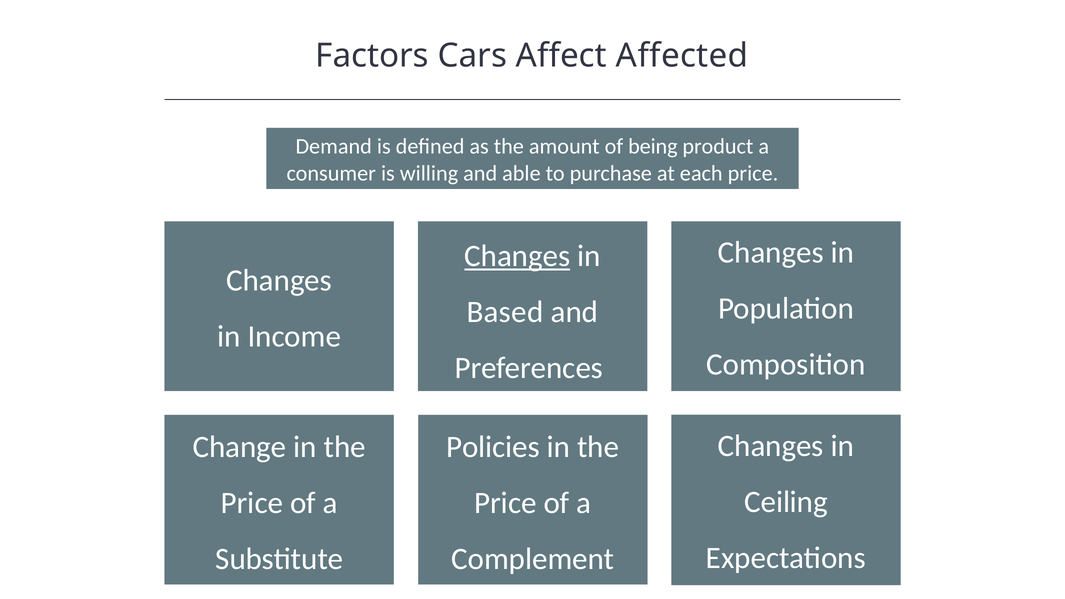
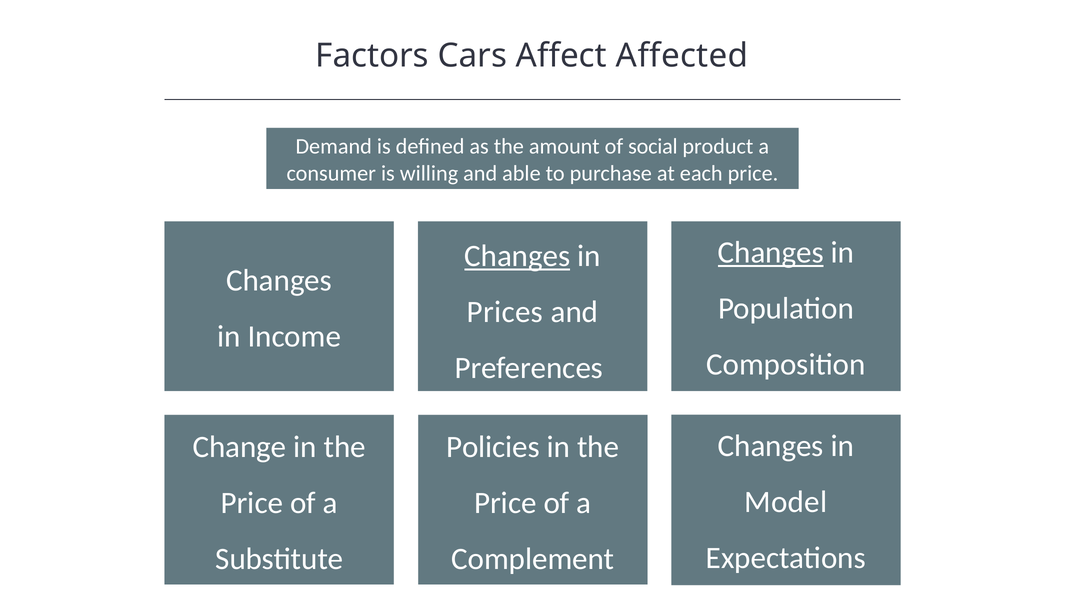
being: being -> social (653, 147)
Changes underline: none -> present (771, 253)
Based: Based -> Prices (505, 312)
Ceiling: Ceiling -> Model (786, 502)
